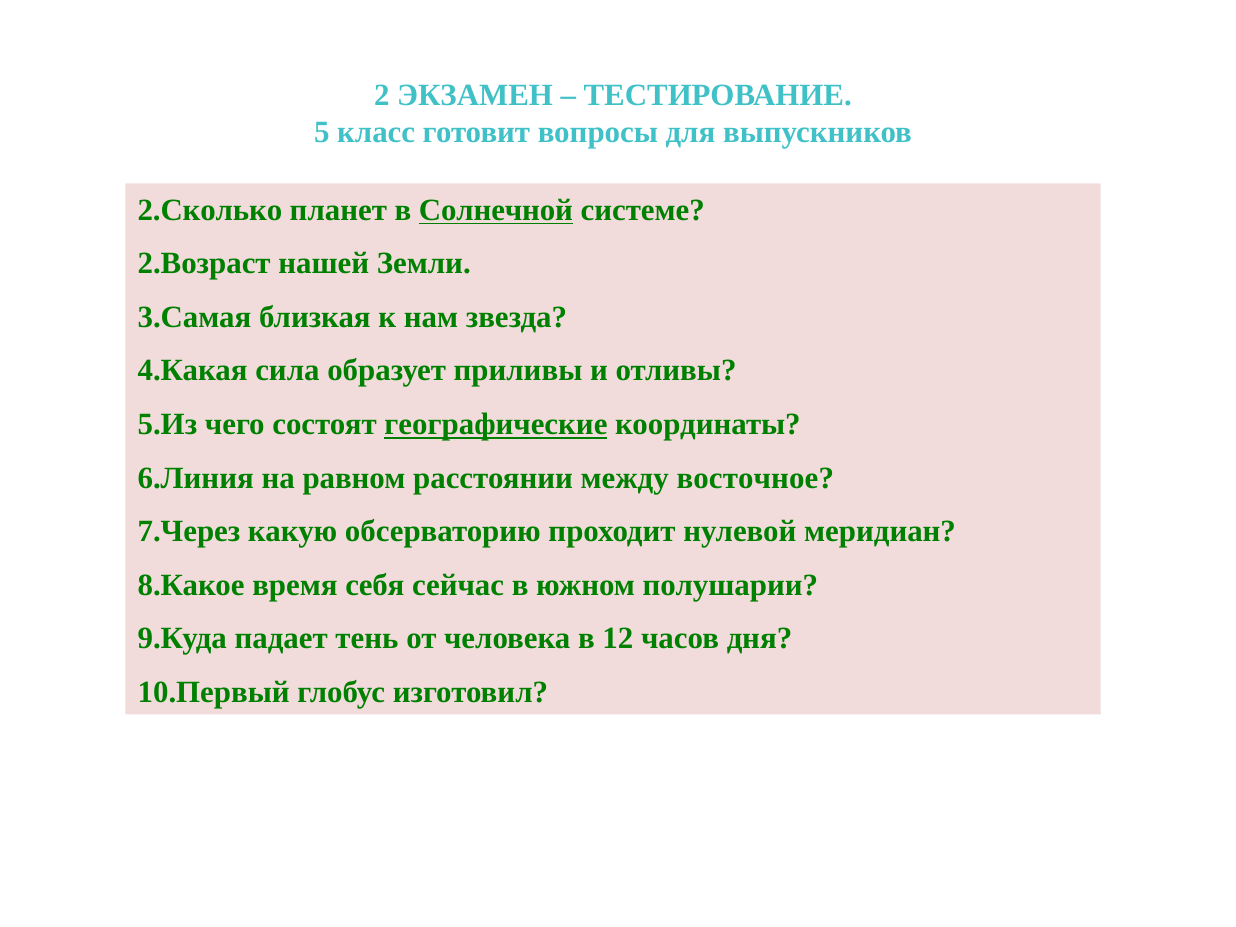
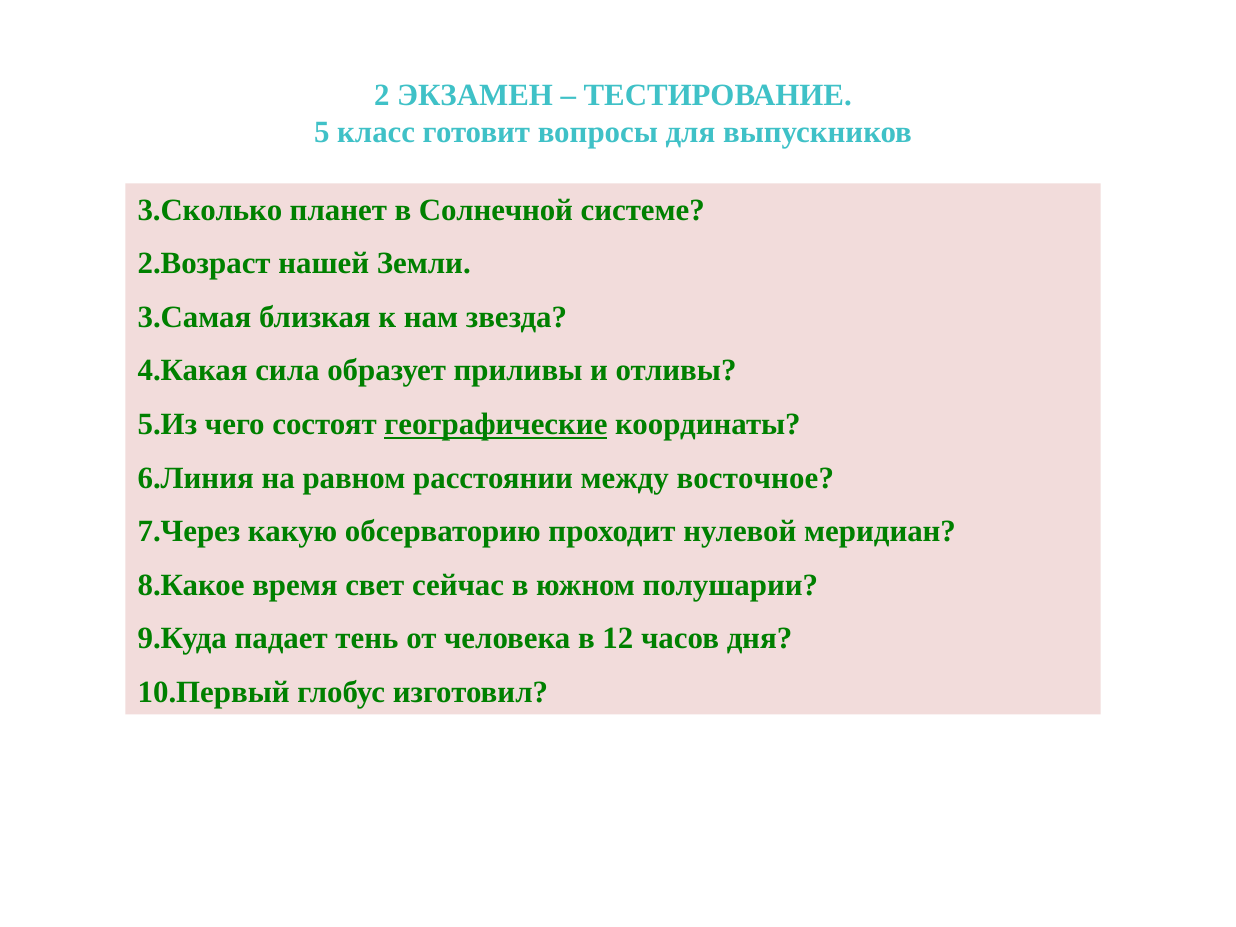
2.Сколько: 2.Сколько -> 3.Сколько (210, 210)
Солнечной underline: present -> none (496, 210)
себя: себя -> свет (375, 585)
